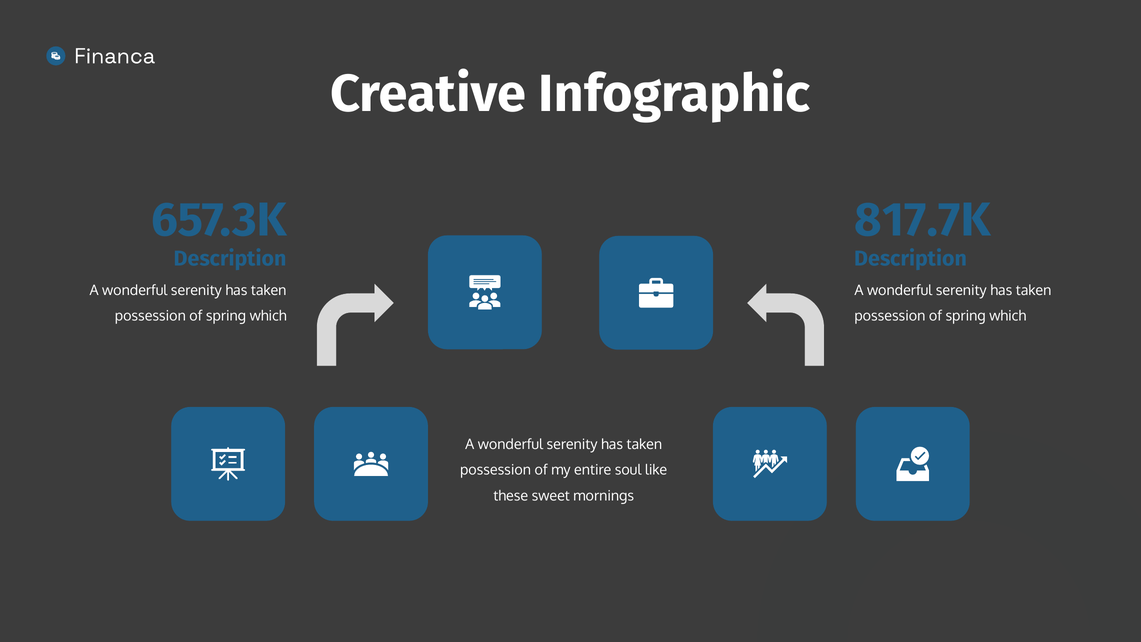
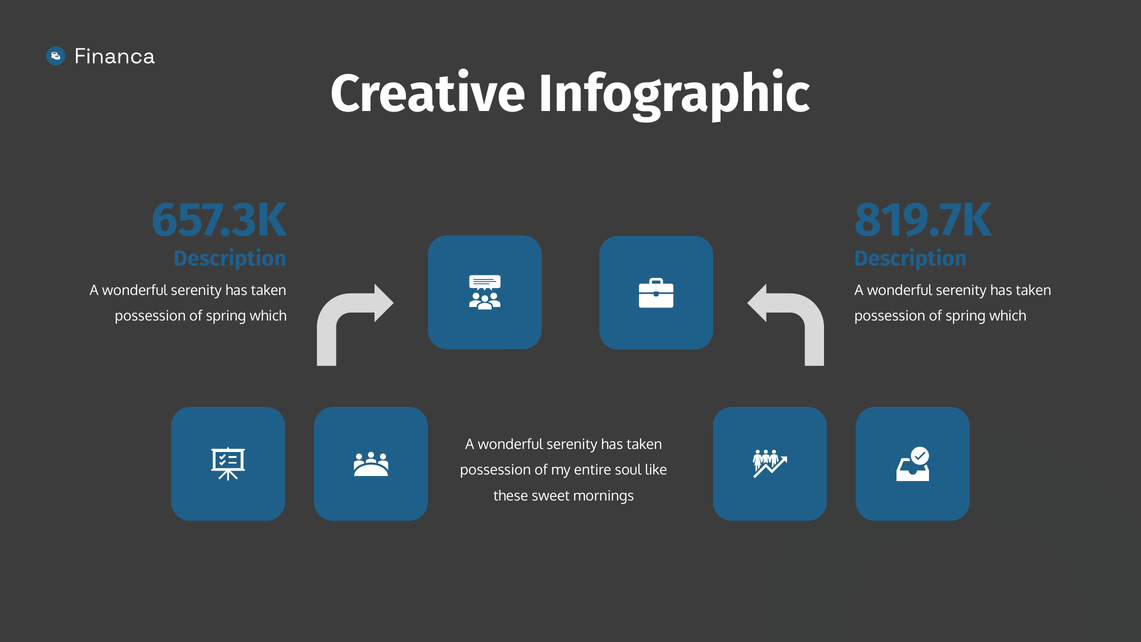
817.7K: 817.7K -> 819.7K (923, 220)
